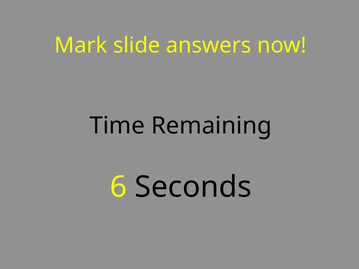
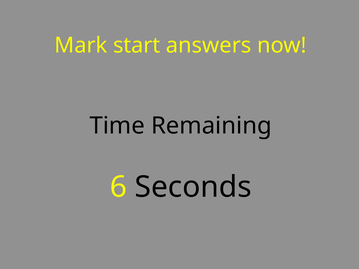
slide: slide -> start (137, 45)
